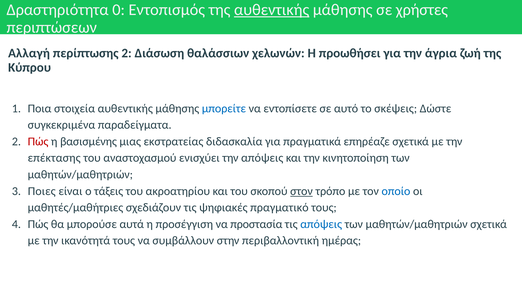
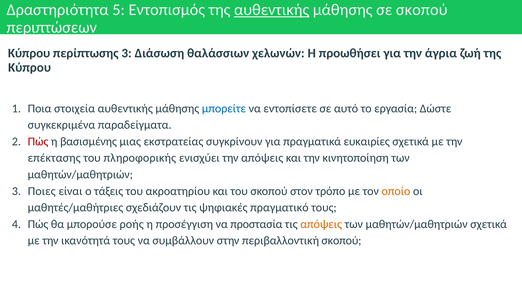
0: 0 -> 5 (119, 10)
σε χρήστες: χρήστες -> σκοπού (422, 10)
Αλλαγή: Αλλαγή -> Κύπρου (29, 53)
περίπτωσης 2: 2 -> 3 (127, 53)
σκέψεις: σκέψεις -> εργασία (396, 108)
διδασκαλία: διδασκαλία -> συγκρίνουν (234, 141)
επηρέαζε: επηρέαζε -> ευκαιρίες (367, 141)
αναστοχασμού: αναστοχασμού -> πληροφορικής (140, 158)
στον underline: present -> none (302, 191)
οποίο colour: blue -> orange (396, 191)
αυτά: αυτά -> ροής (132, 224)
απόψεις colour: blue -> orange (321, 224)
περιβαλλοντική ημέρας: ημέρας -> σκοπού (341, 240)
